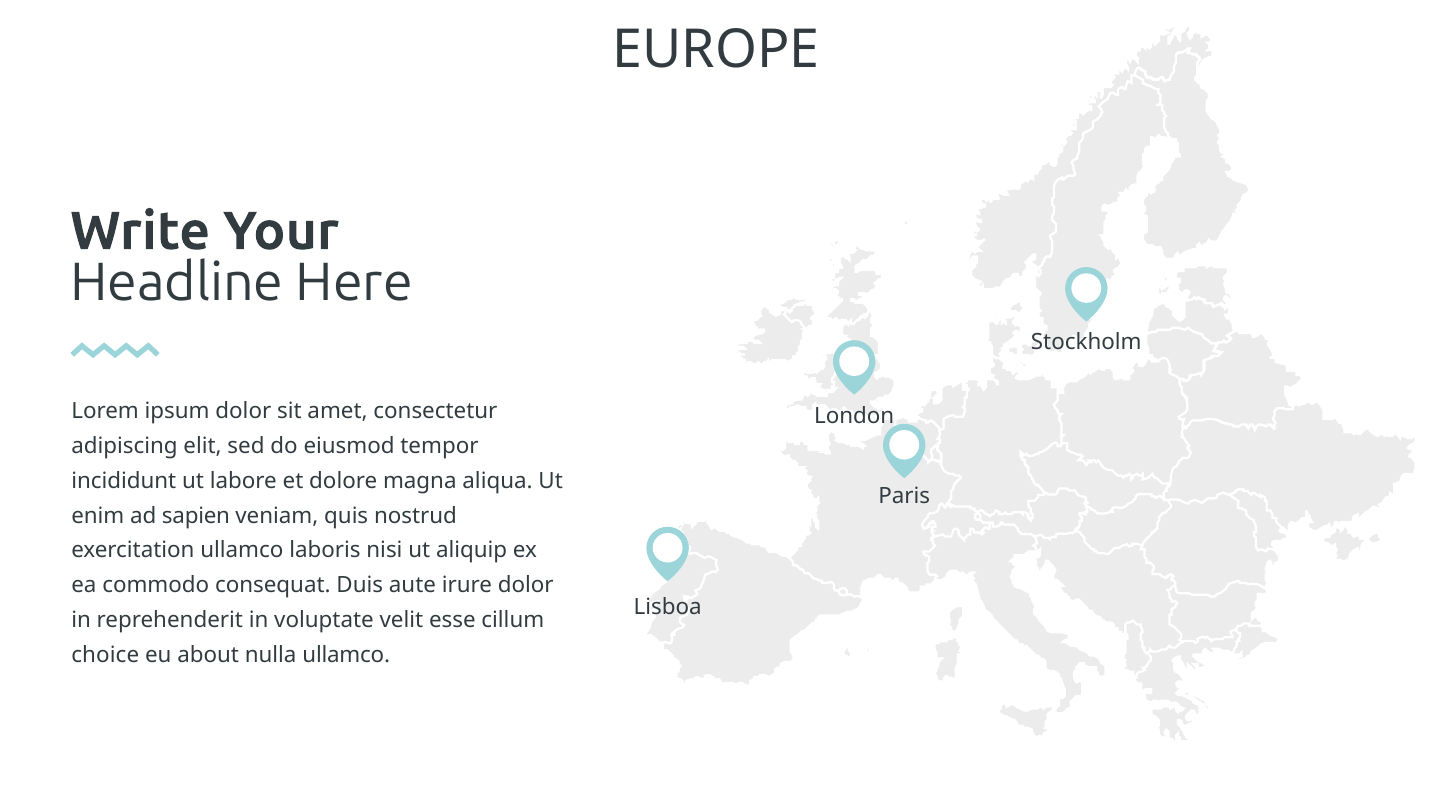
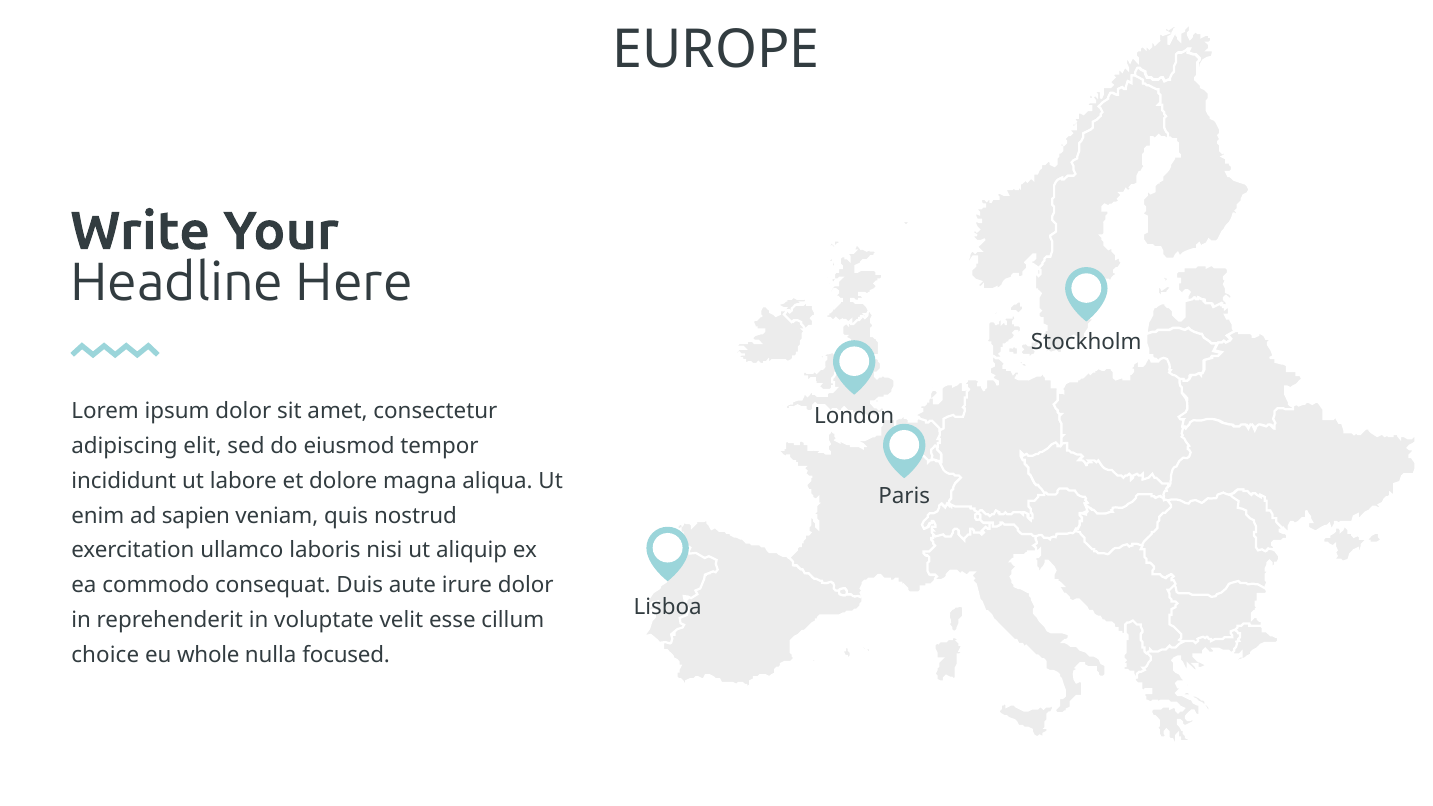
about: about -> whole (208, 655)
nulla ullamco: ullamco -> focused (346, 655)
